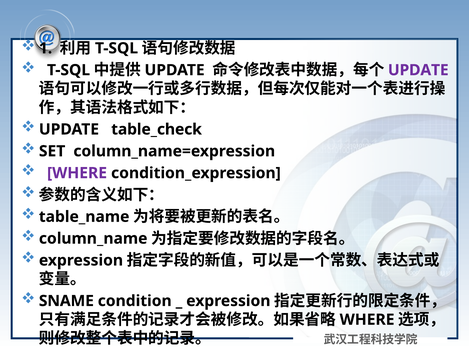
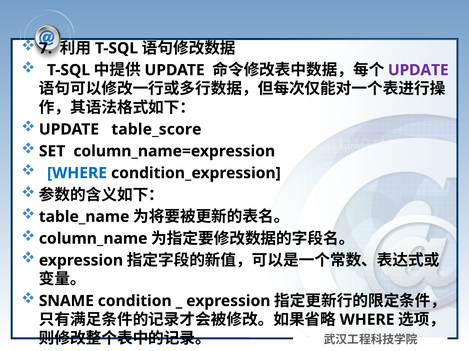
1: 1 -> 7 (46, 48)
table_check: table_check -> table_score (156, 130)
WHERE colour: purple -> blue (77, 173)
